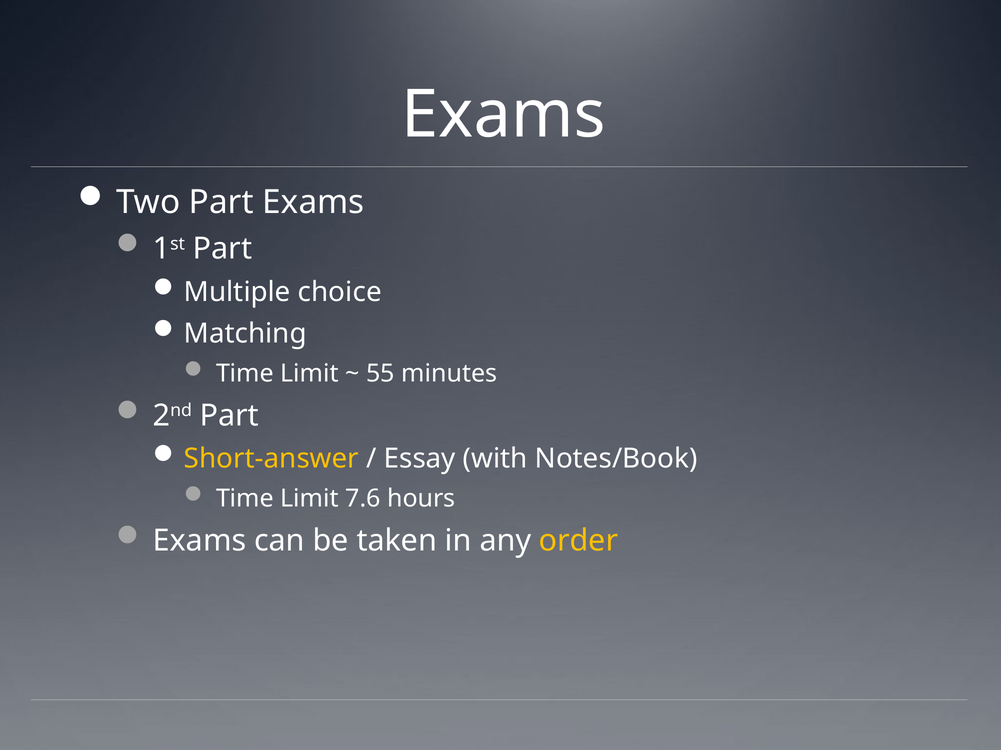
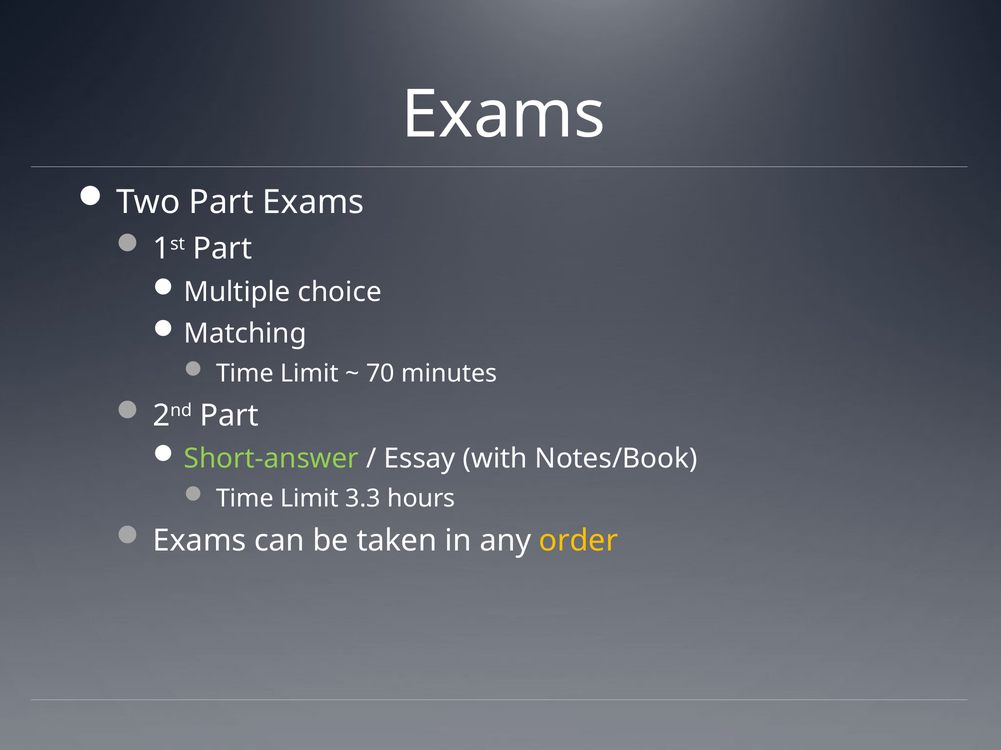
55: 55 -> 70 (380, 374)
Short-answer colour: yellow -> light green (271, 459)
7.6: 7.6 -> 3.3 (363, 499)
